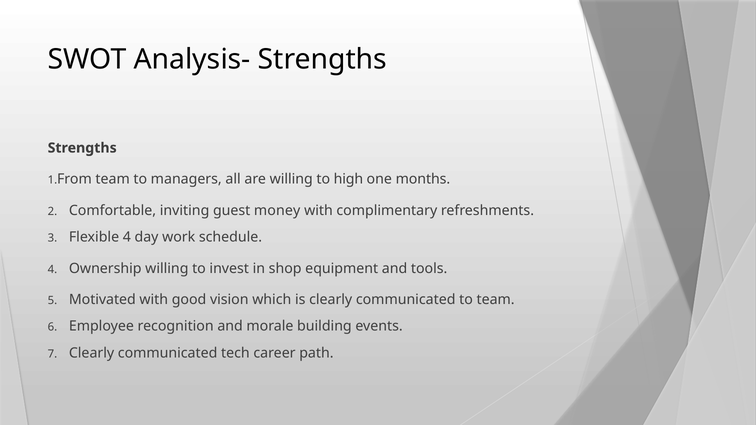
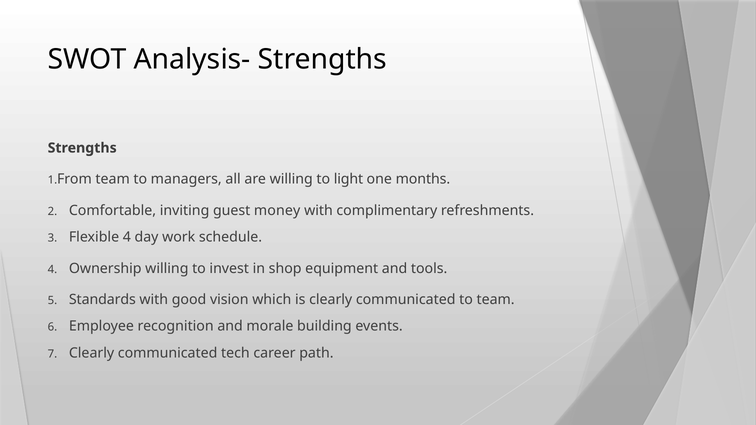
high: high -> light (348, 179)
Motivated: Motivated -> Standards (102, 300)
